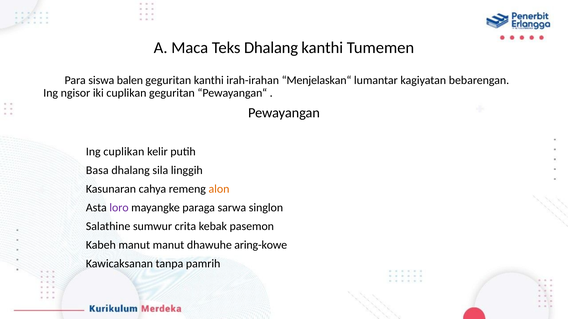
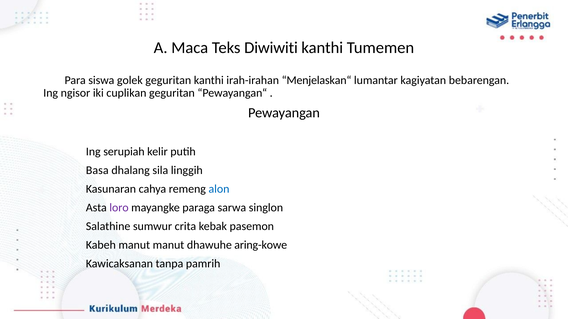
Teks Dhalang: Dhalang -> Diwiwiti (271, 48)
balen: balen -> golek (130, 80)
Ing cuplikan: cuplikan -> serupiah (124, 152)
alon colour: orange -> blue (219, 189)
